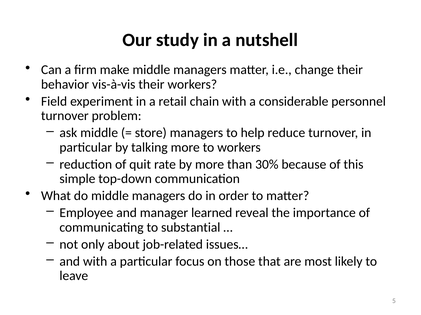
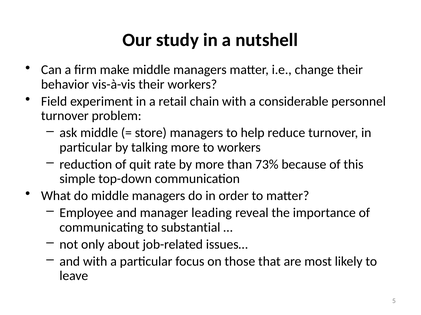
30%: 30% -> 73% (267, 165)
learned: learned -> leading (212, 213)
